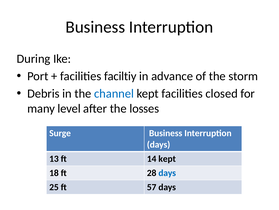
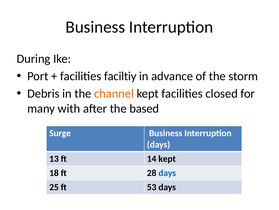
channel colour: blue -> orange (114, 93)
level: level -> with (69, 108)
losses: losses -> based (144, 108)
57: 57 -> 53 (152, 186)
